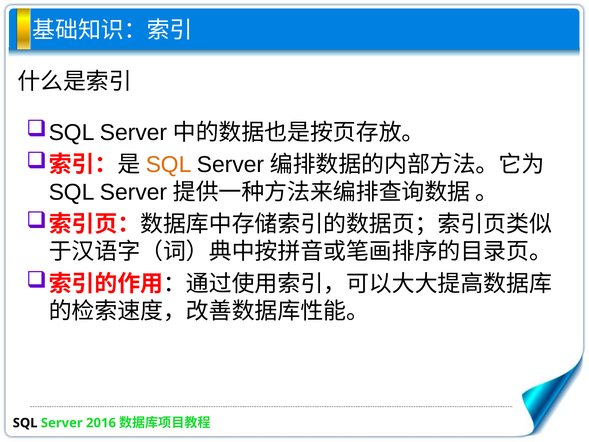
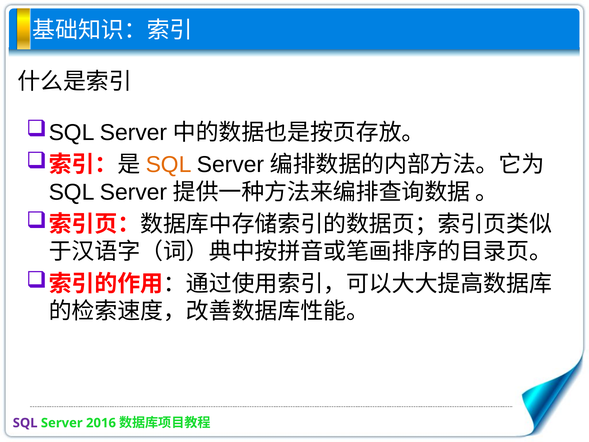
SQL colour: black -> purple (25, 423)
